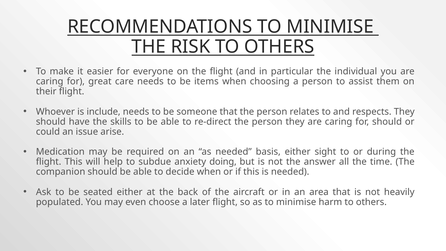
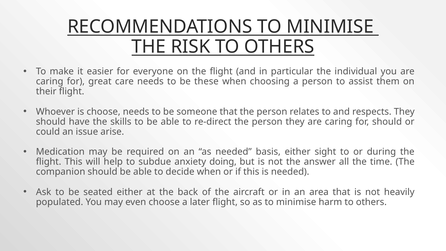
items: items -> these (206, 81)
is include: include -> choose (104, 112)
